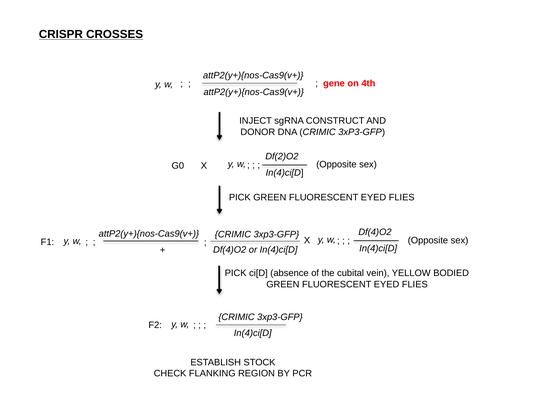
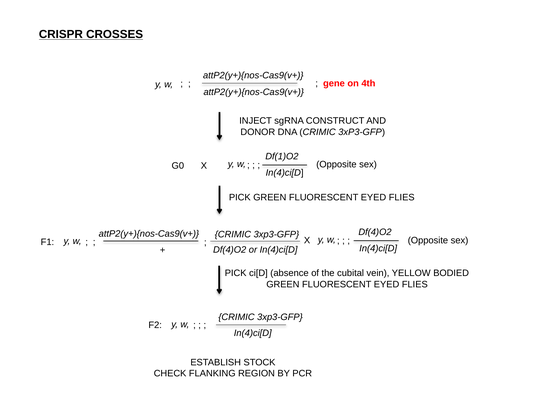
Df(2)O2: Df(2)O2 -> Df(1)O2 (282, 156)
